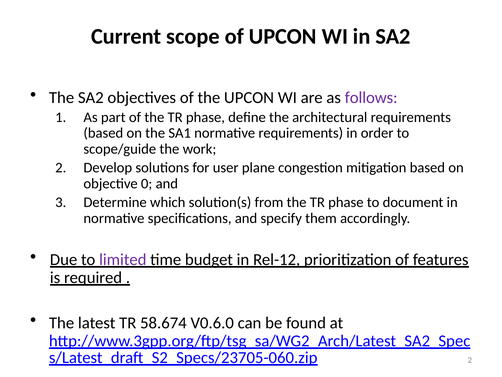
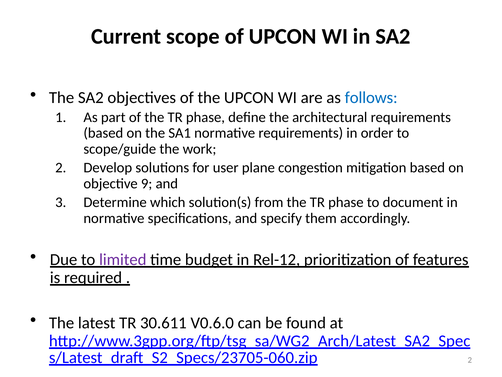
follows colour: purple -> blue (371, 97)
0: 0 -> 9 (147, 183)
58.674: 58.674 -> 30.611 (163, 322)
